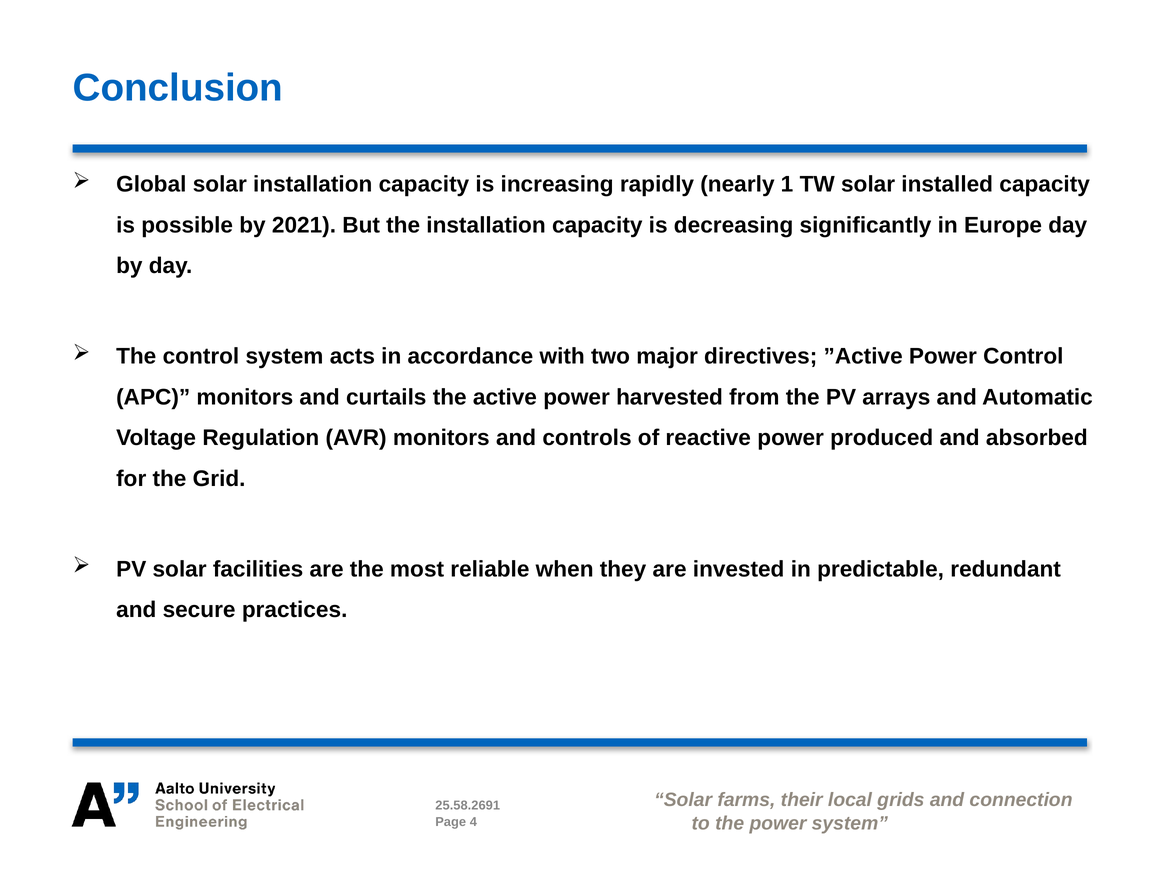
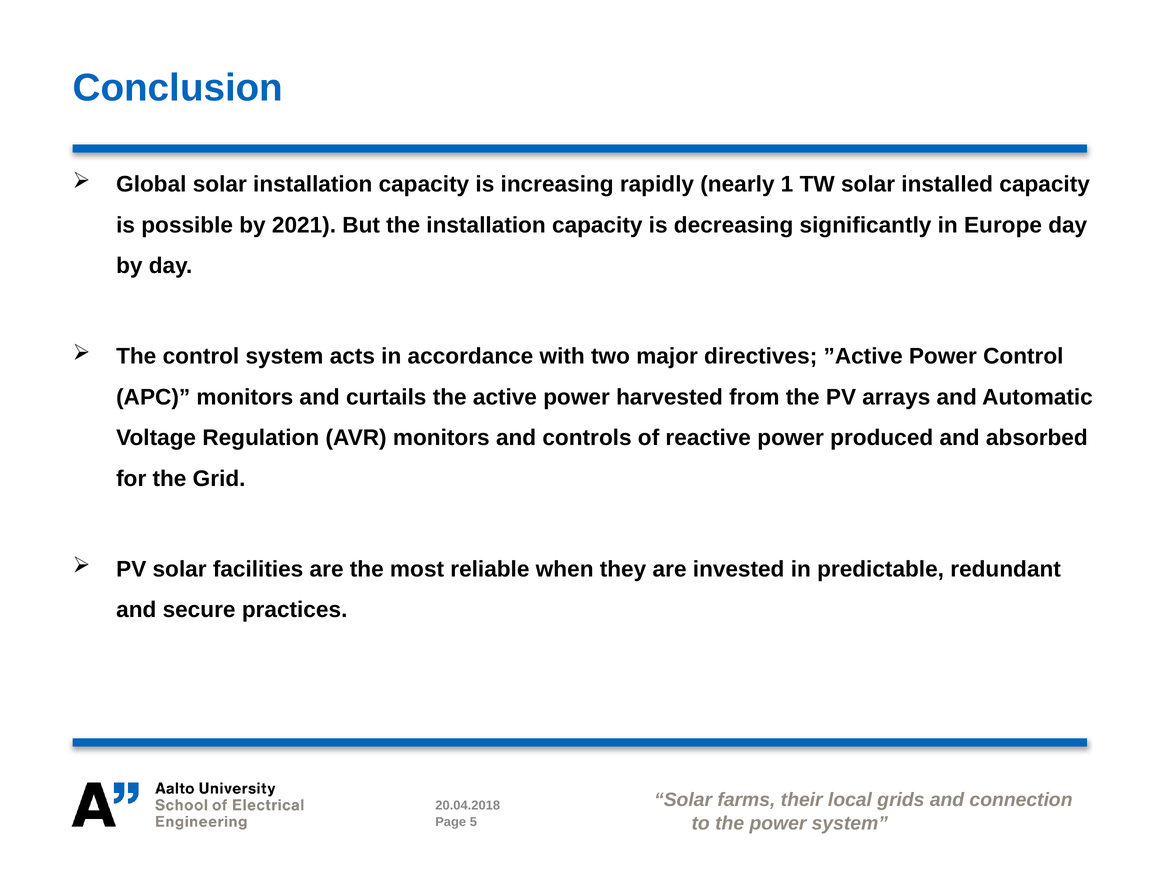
25.58.2691: 25.58.2691 -> 20.04.2018 (468, 805)
4: 4 -> 5 (473, 822)
